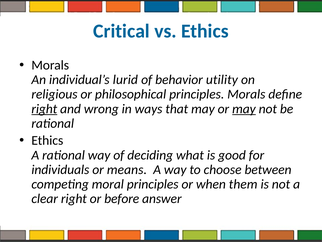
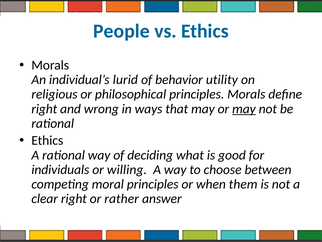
Critical: Critical -> People (121, 31)
right underline: present -> none (44, 109)
means: means -> willing (127, 169)
before: before -> rather (122, 198)
